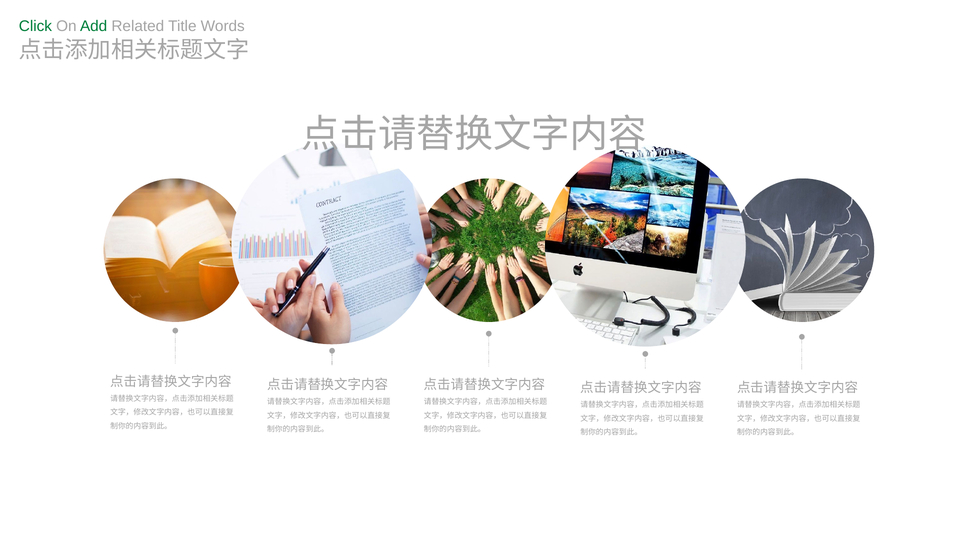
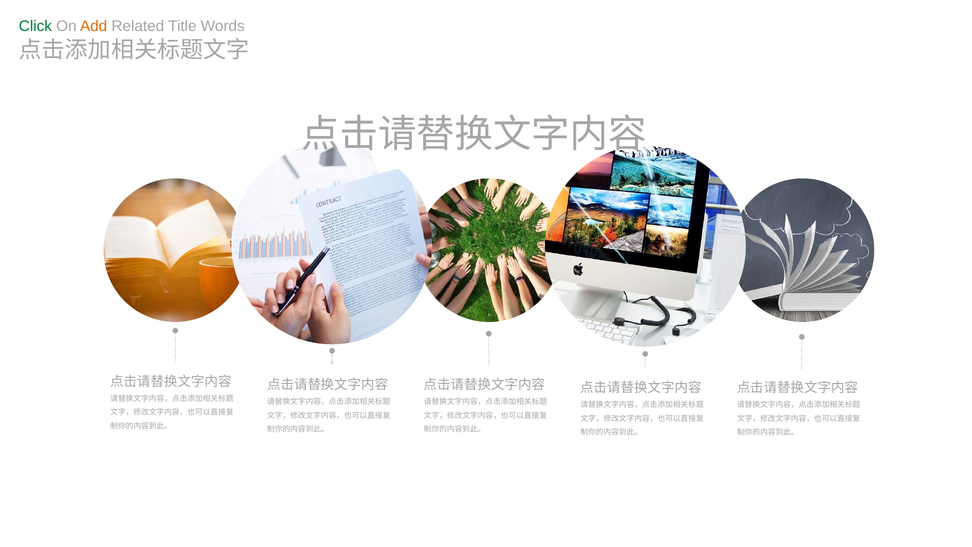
Add colour: green -> orange (94, 26)
